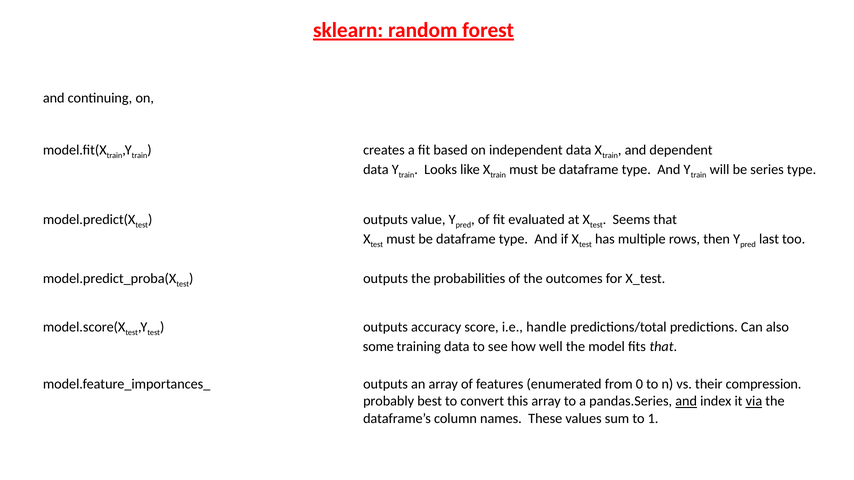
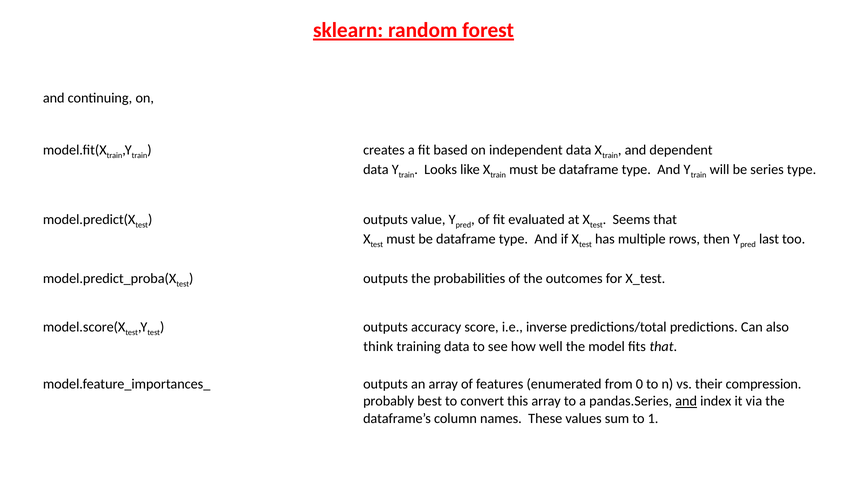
handle: handle -> inverse (547, 327)
some: some -> think (378, 347)
via underline: present -> none (754, 402)
